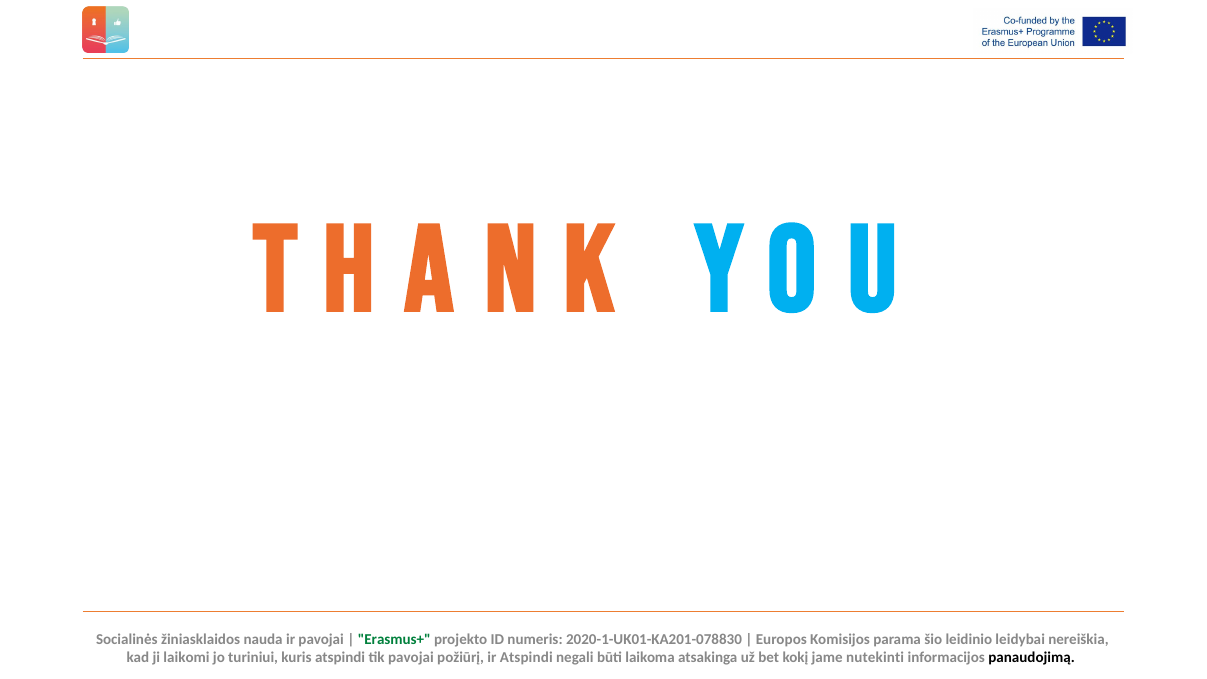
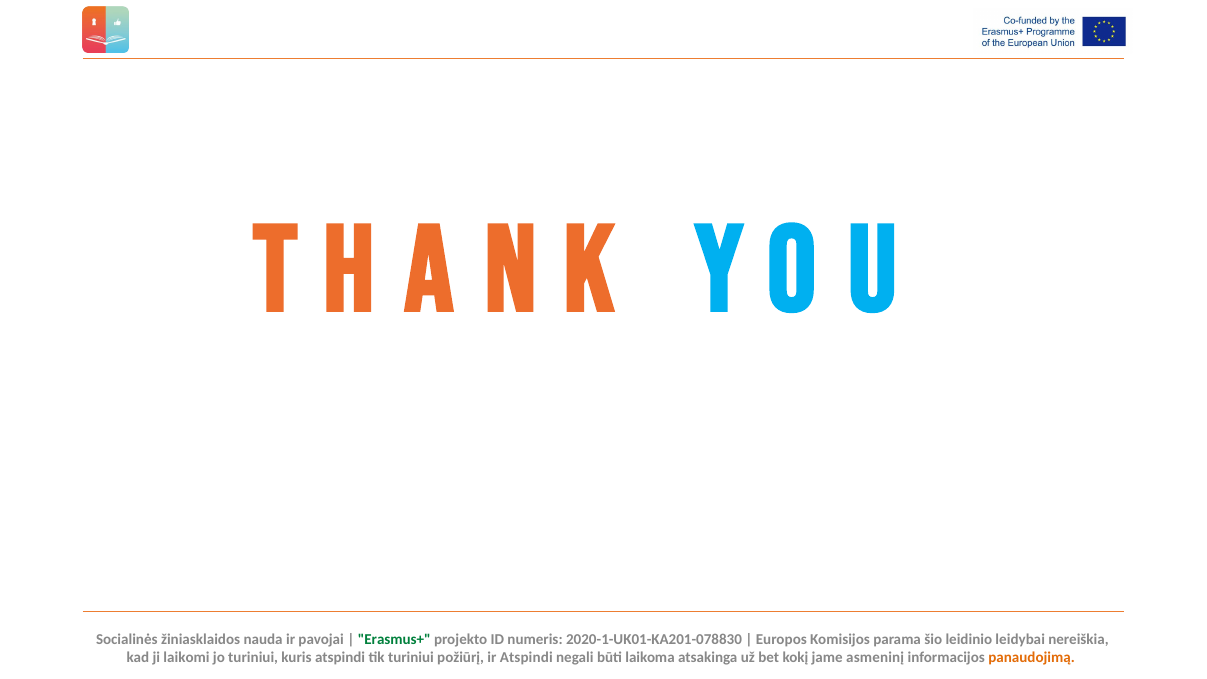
tik pavojai: pavojai -> turiniui (411, 657)
nutekinti: nutekinti -> asmeninį (875, 657)
panaudojimą colour: black -> orange (1032, 657)
